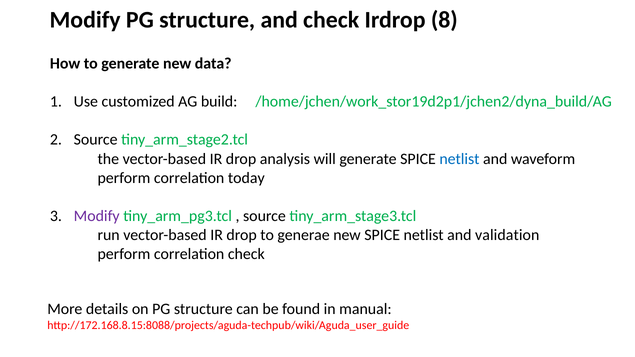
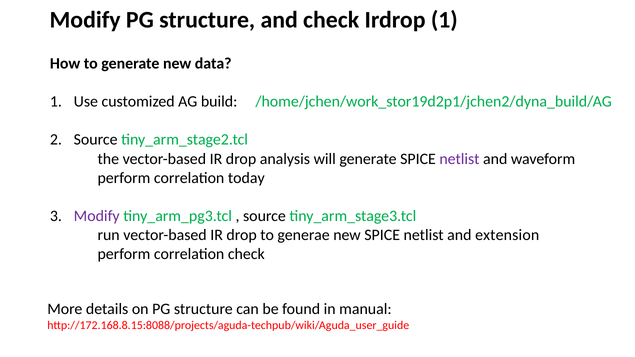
Irdrop 8: 8 -> 1 (444, 20)
netlist colour: blue -> purple (459, 159)
validation: validation -> extension (507, 235)
